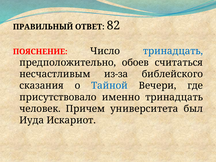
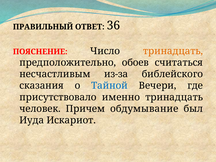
82: 82 -> 36 (113, 25)
тринадцать colour: blue -> orange (173, 51)
университета: университета -> обдумывание (144, 109)
